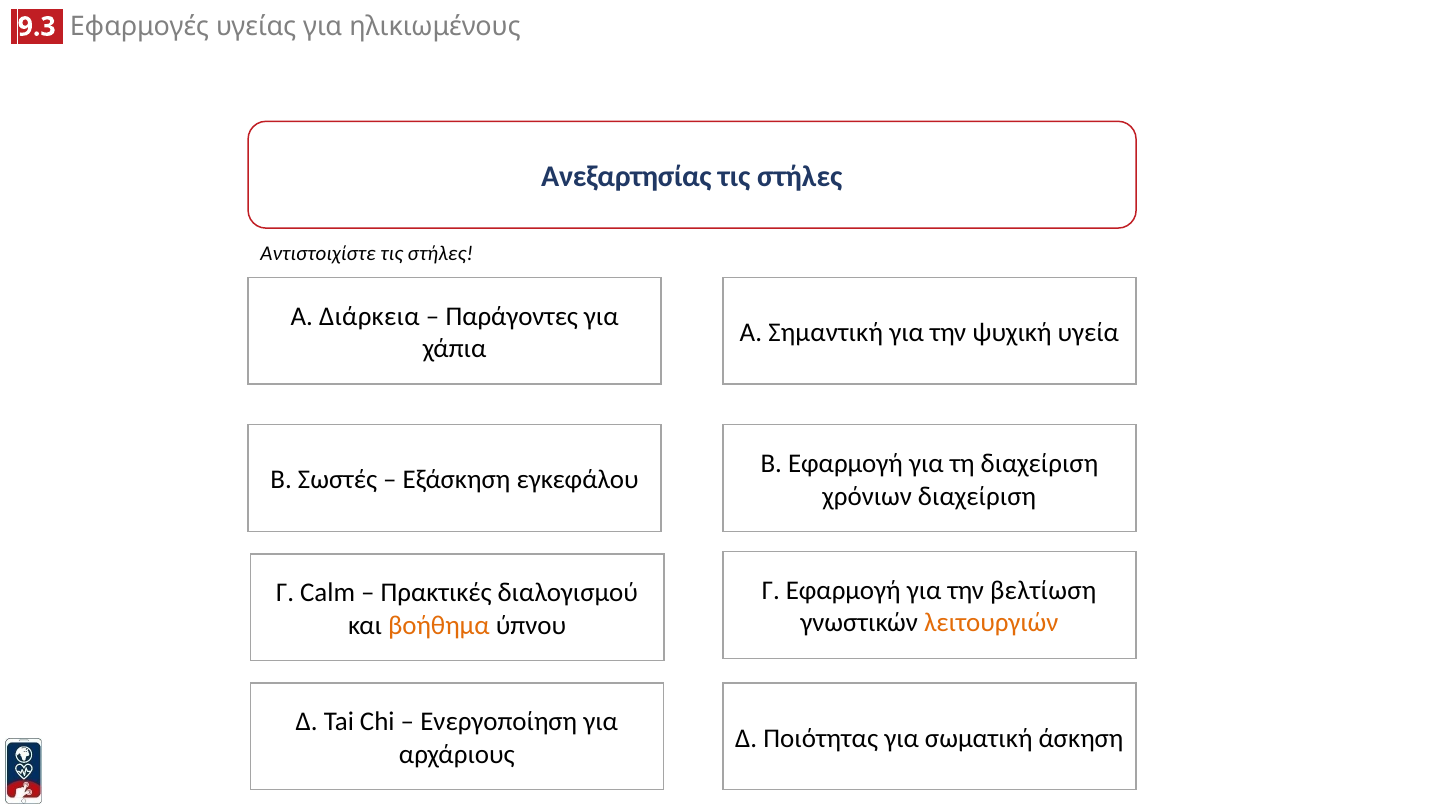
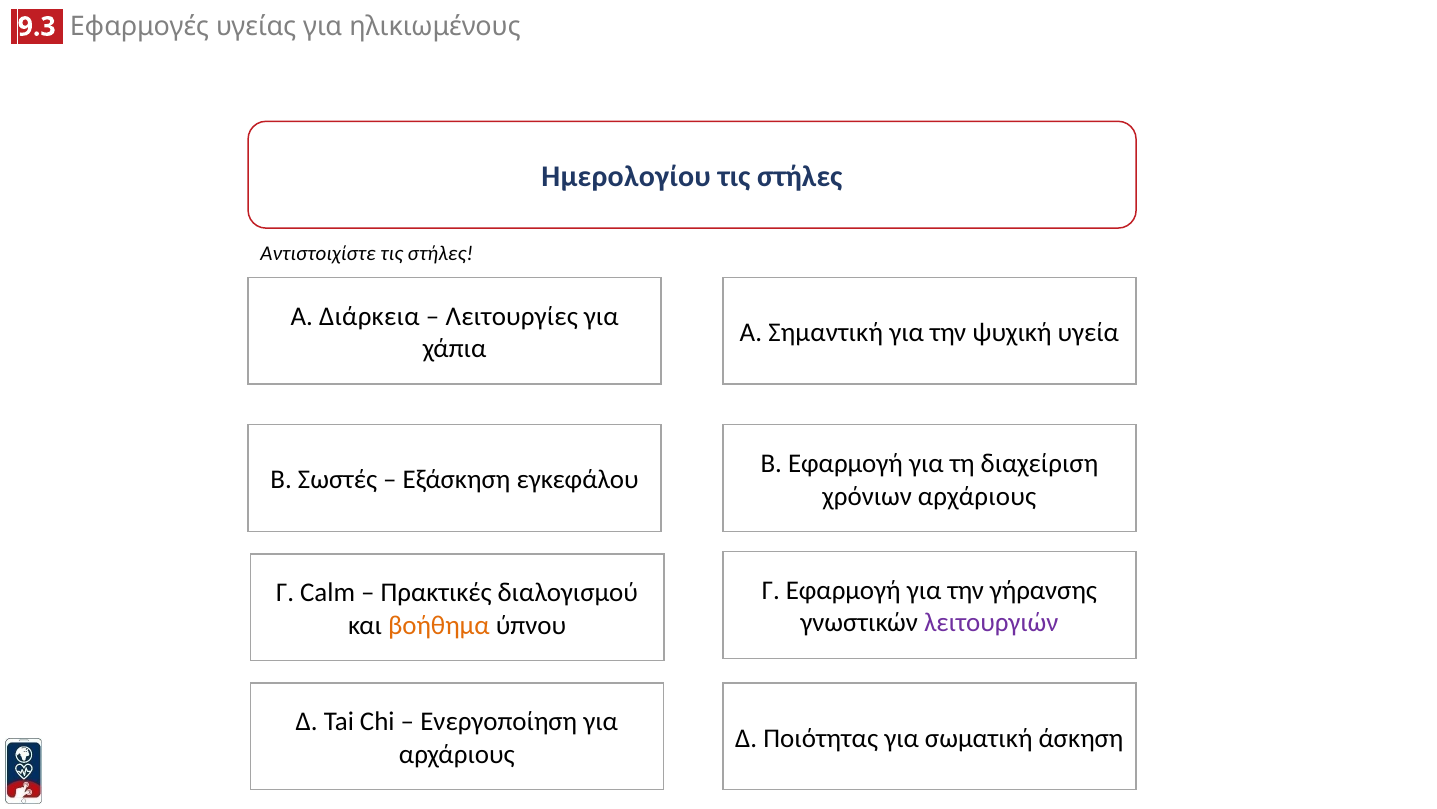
Ανεξαρτησίας: Ανεξαρτησίας -> Ημερολογίου (626, 177)
Παράγοντες: Παράγοντες -> Λειτουργίες (512, 316)
χρόνιων διαχείριση: διαχείριση -> αρχάριους (977, 496)
βελτίωση: βελτίωση -> γήρανσης (1043, 590)
λειτουργιών colour: orange -> purple (991, 623)
